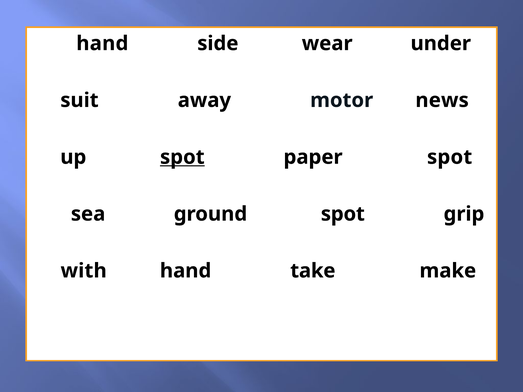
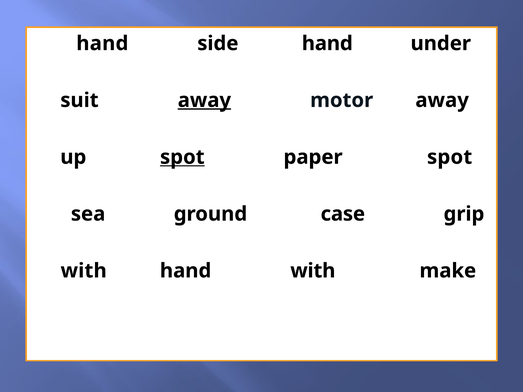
side wear: wear -> hand (327, 43)
away underline: none -> present (204, 100)
motor news: news -> away (442, 100)
ground spot: spot -> case (343, 214)
hand take: take -> with (313, 271)
